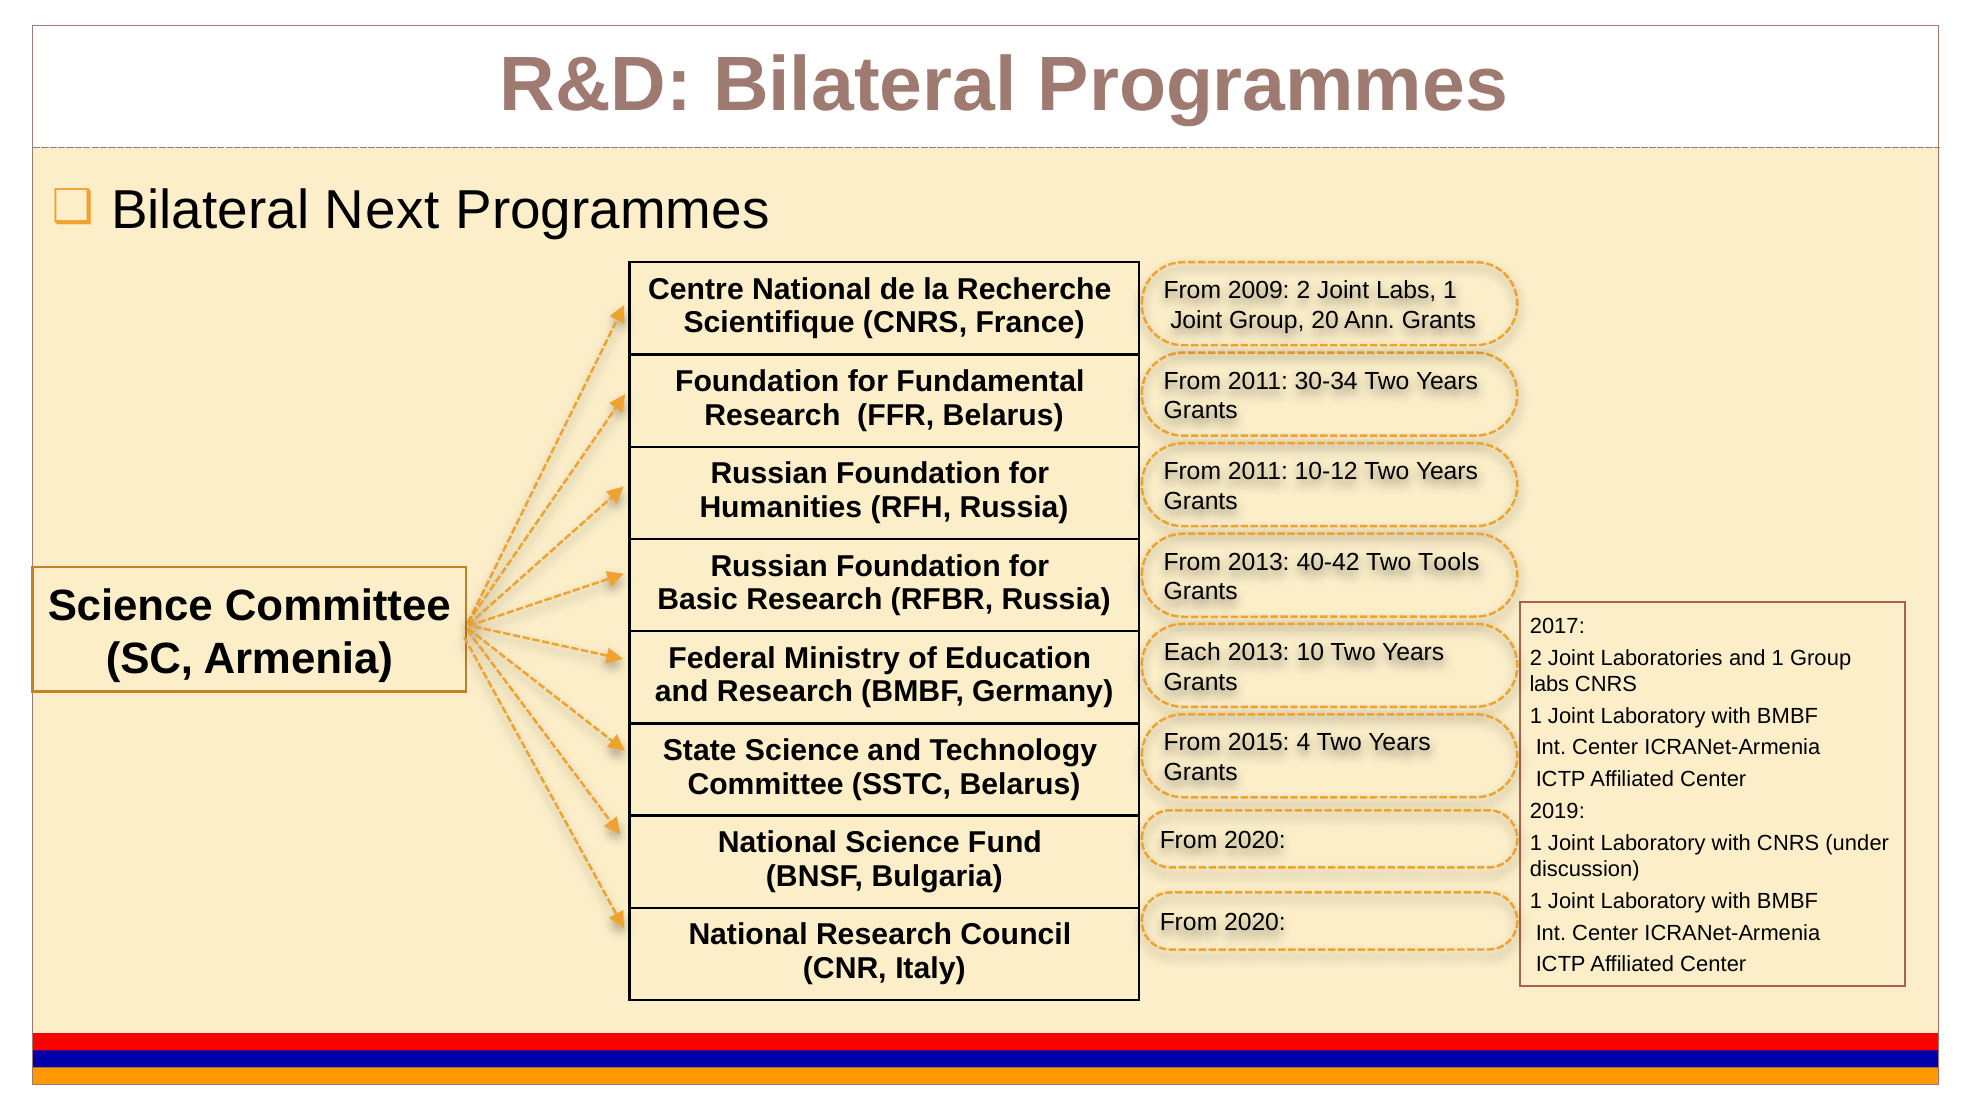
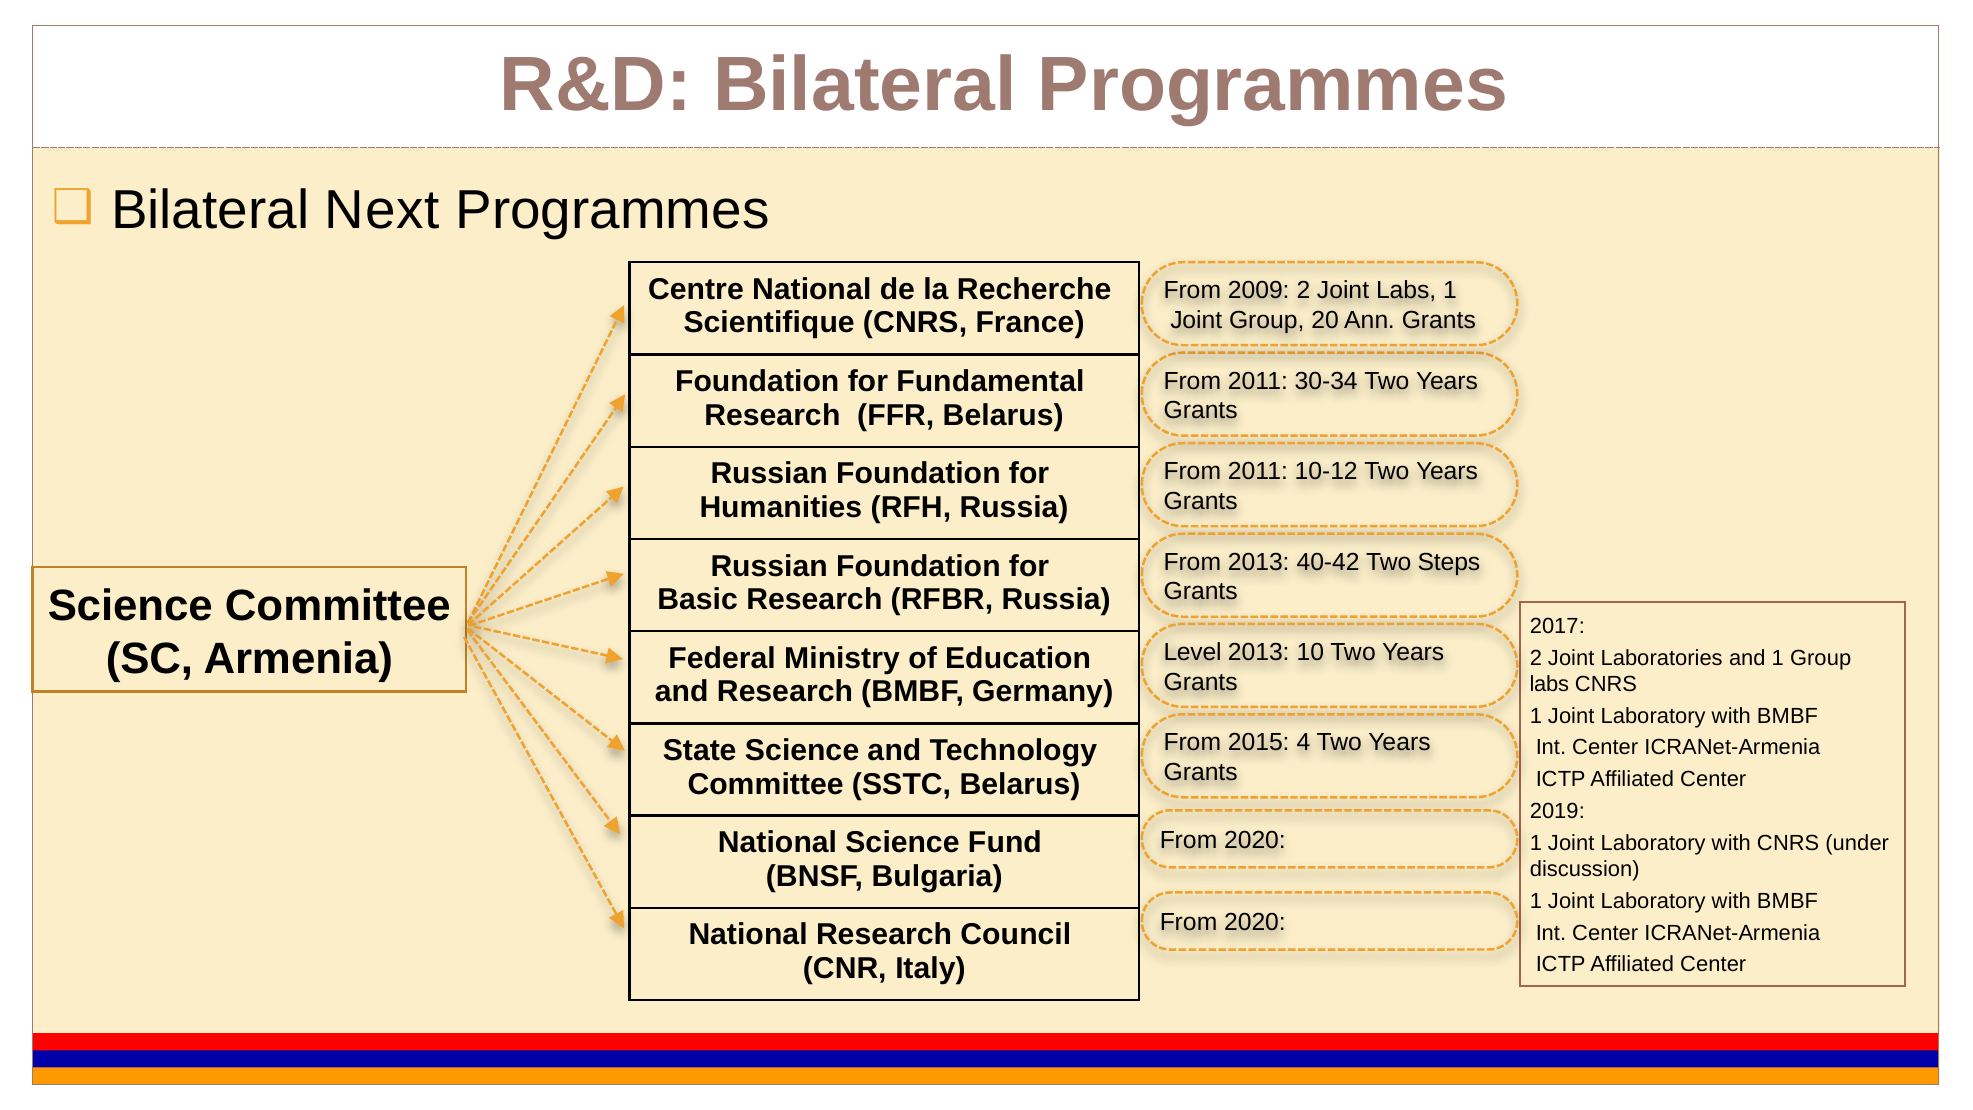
Tools: Tools -> Steps (1449, 562)
Each: Each -> Level (1193, 652)
